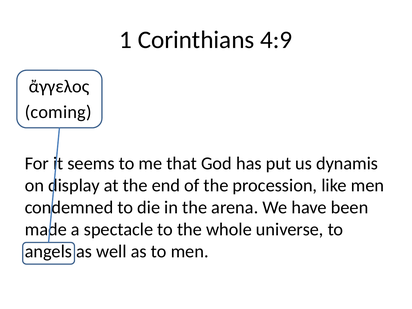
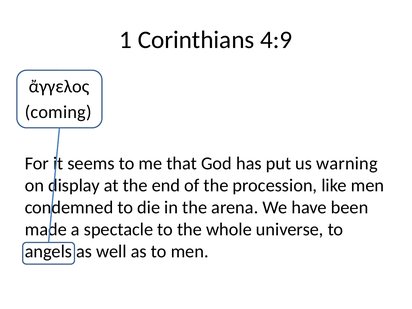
dynamis: dynamis -> warning (347, 163)
